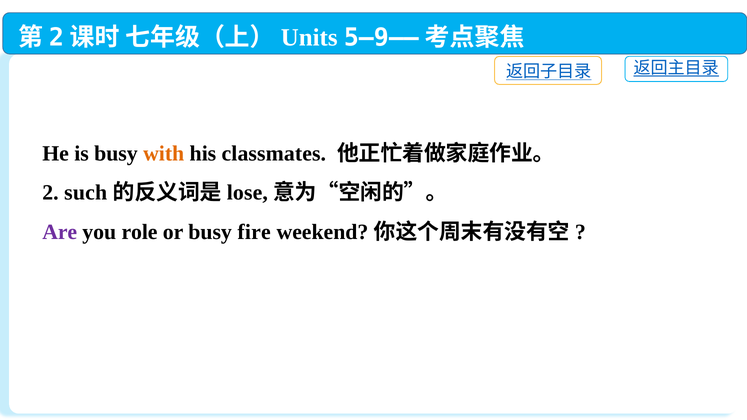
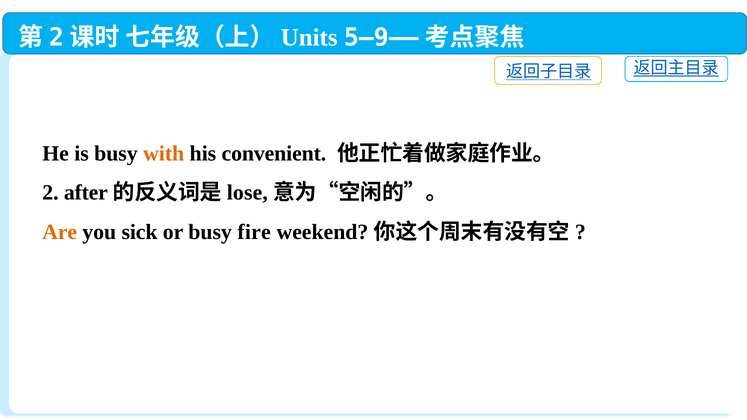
classmates: classmates -> convenient (274, 153)
such: such -> after (86, 193)
Are colour: purple -> orange (60, 232)
role: role -> sick (140, 232)
